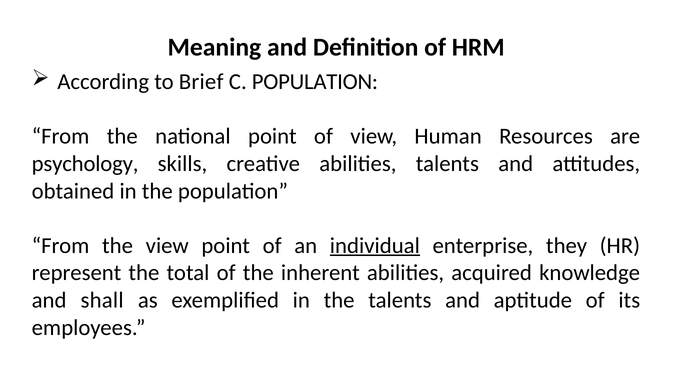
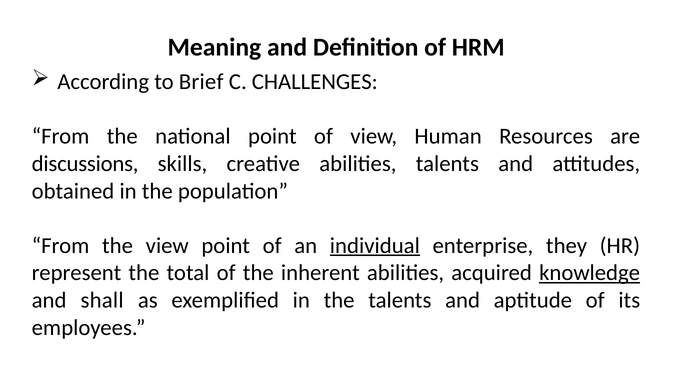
C POPULATION: POPULATION -> CHALLENGES (315, 82)
psychology: psychology -> discussions (85, 164)
knowledge underline: none -> present (590, 273)
